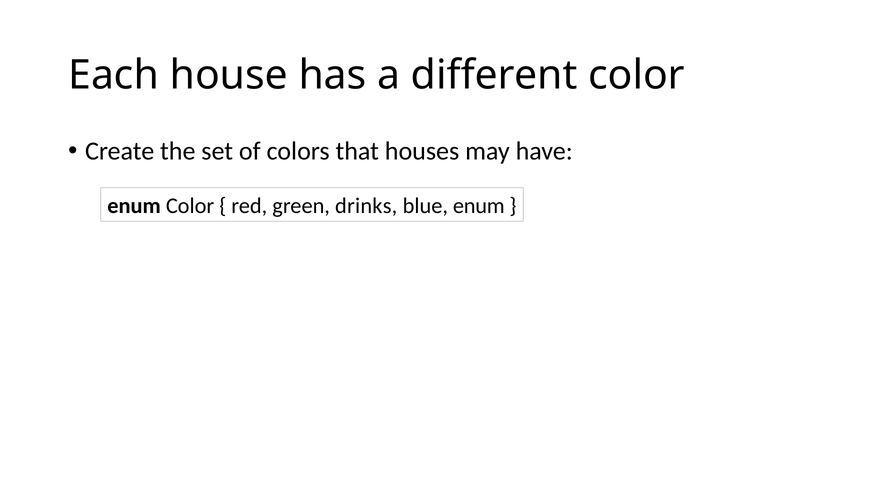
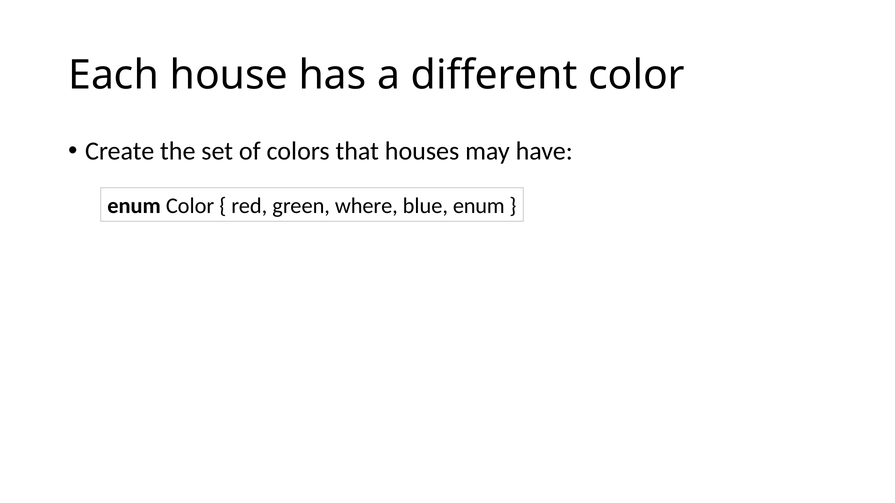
drinks: drinks -> where (366, 206)
